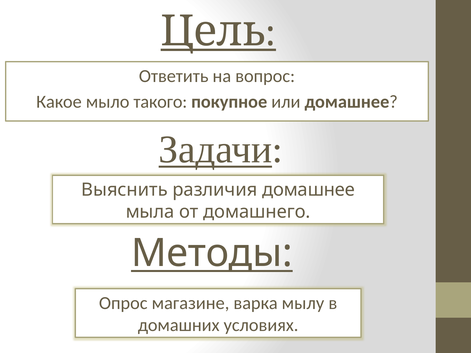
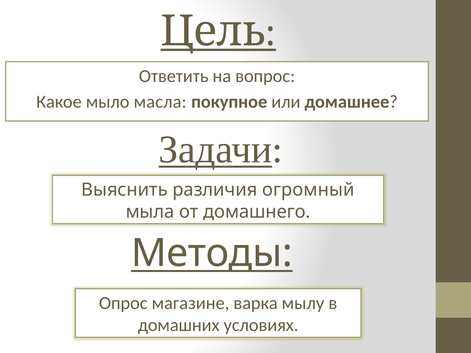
такого: такого -> масла (160, 102)
различия домашнее: домашнее -> огромный (308, 190)
